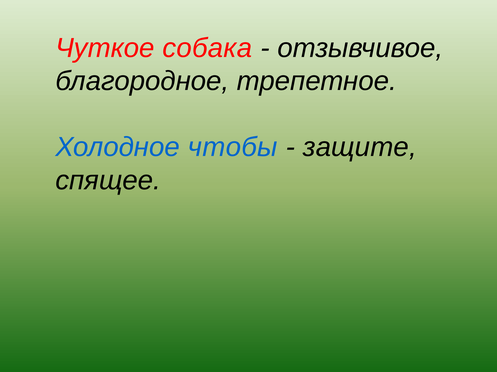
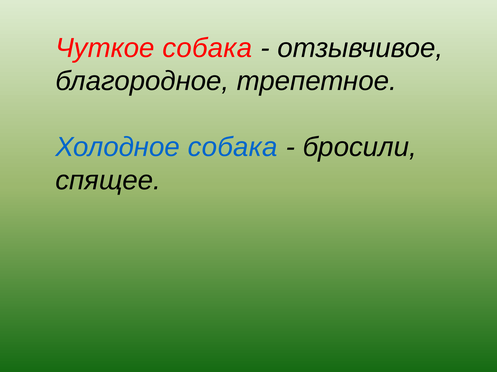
Холодное чтобы: чтобы -> собака (233, 148)
защите: защите -> бросили (360, 148)
